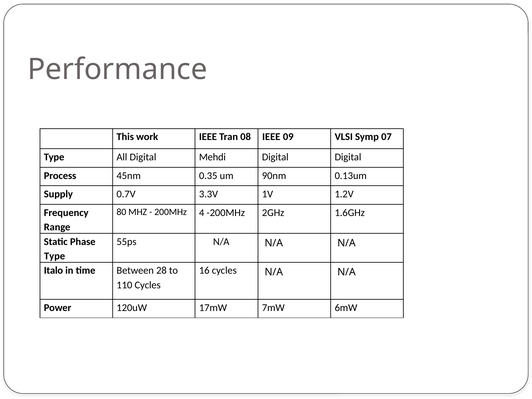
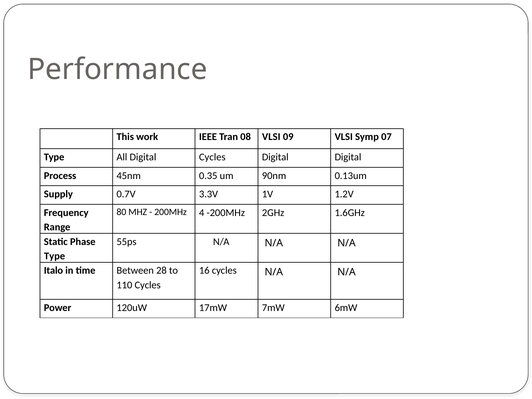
08 IEEE: IEEE -> VLSI (271, 137)
Digital Mehdi: Mehdi -> Cycles (212, 157)
